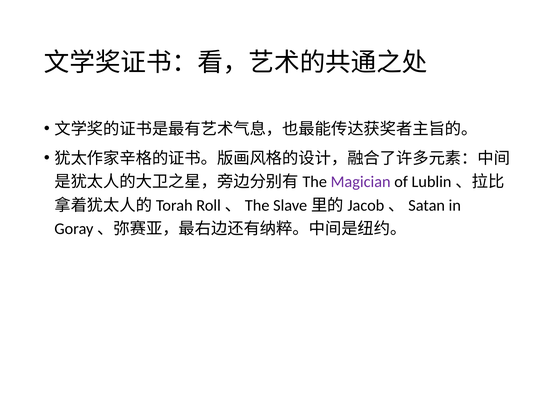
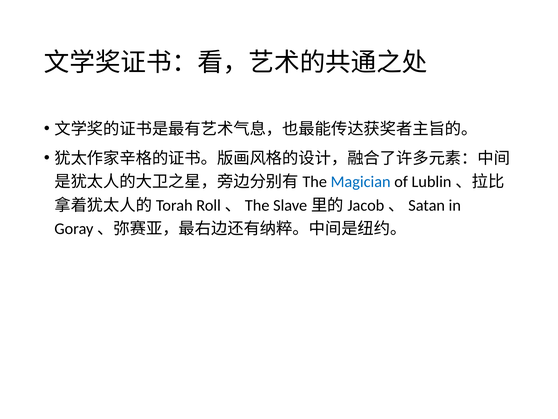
Magician colour: purple -> blue (361, 182)
